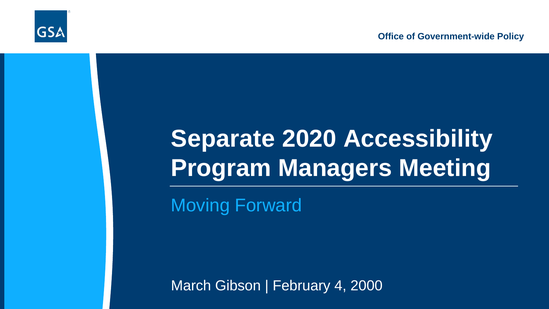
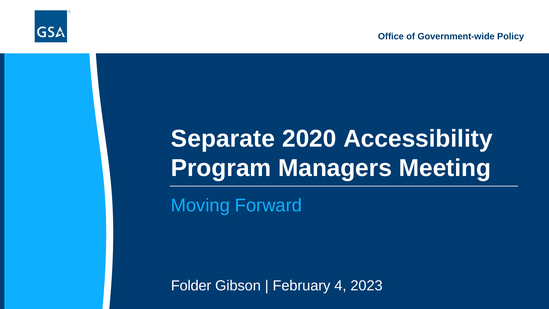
March: March -> Folder (191, 286)
2000: 2000 -> 2023 (367, 286)
